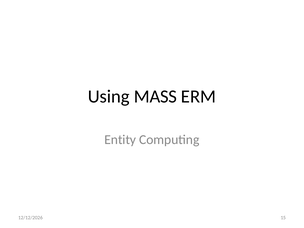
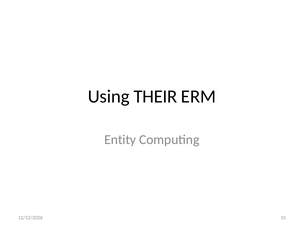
MASS: MASS -> THEIR (155, 97)
